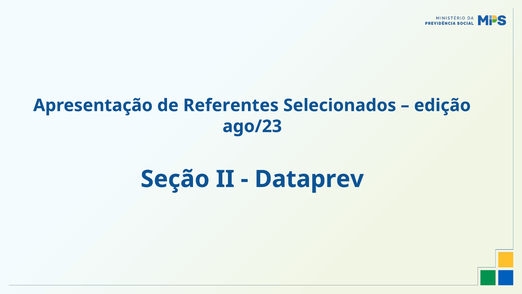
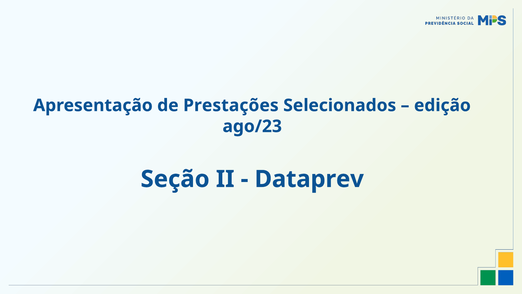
Referentes: Referentes -> Prestações (231, 105)
